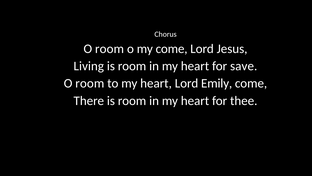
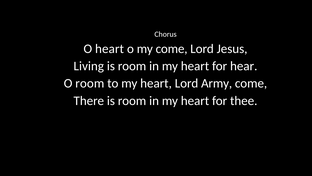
room: room -> heart (110, 49)
save: save -> hear (244, 66)
Emily: Emily -> Army (217, 83)
